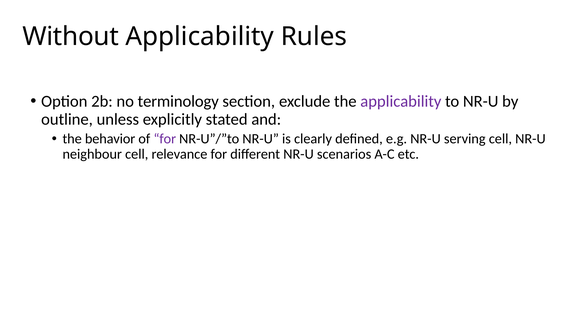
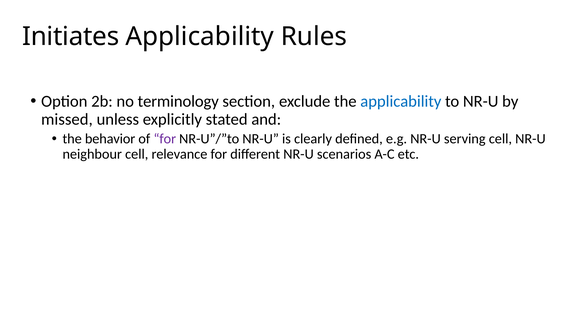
Without: Without -> Initiates (71, 36)
applicability colour: purple -> blue (401, 101)
outline: outline -> missed (67, 119)
